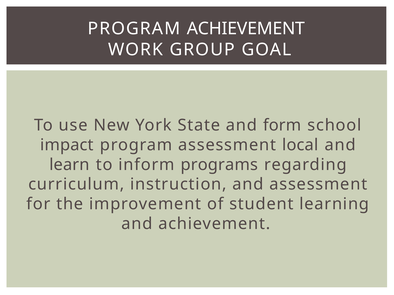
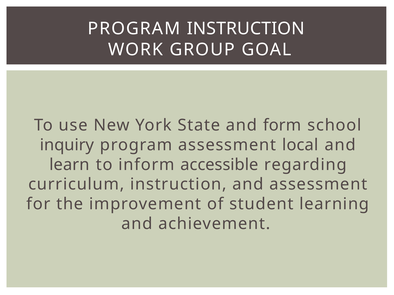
PROGRAM ACHIEVEMENT: ACHIEVEMENT -> INSTRUCTION (246, 29)
impact: impact -> inquiry (67, 145)
programs: programs -> accessible (219, 165)
